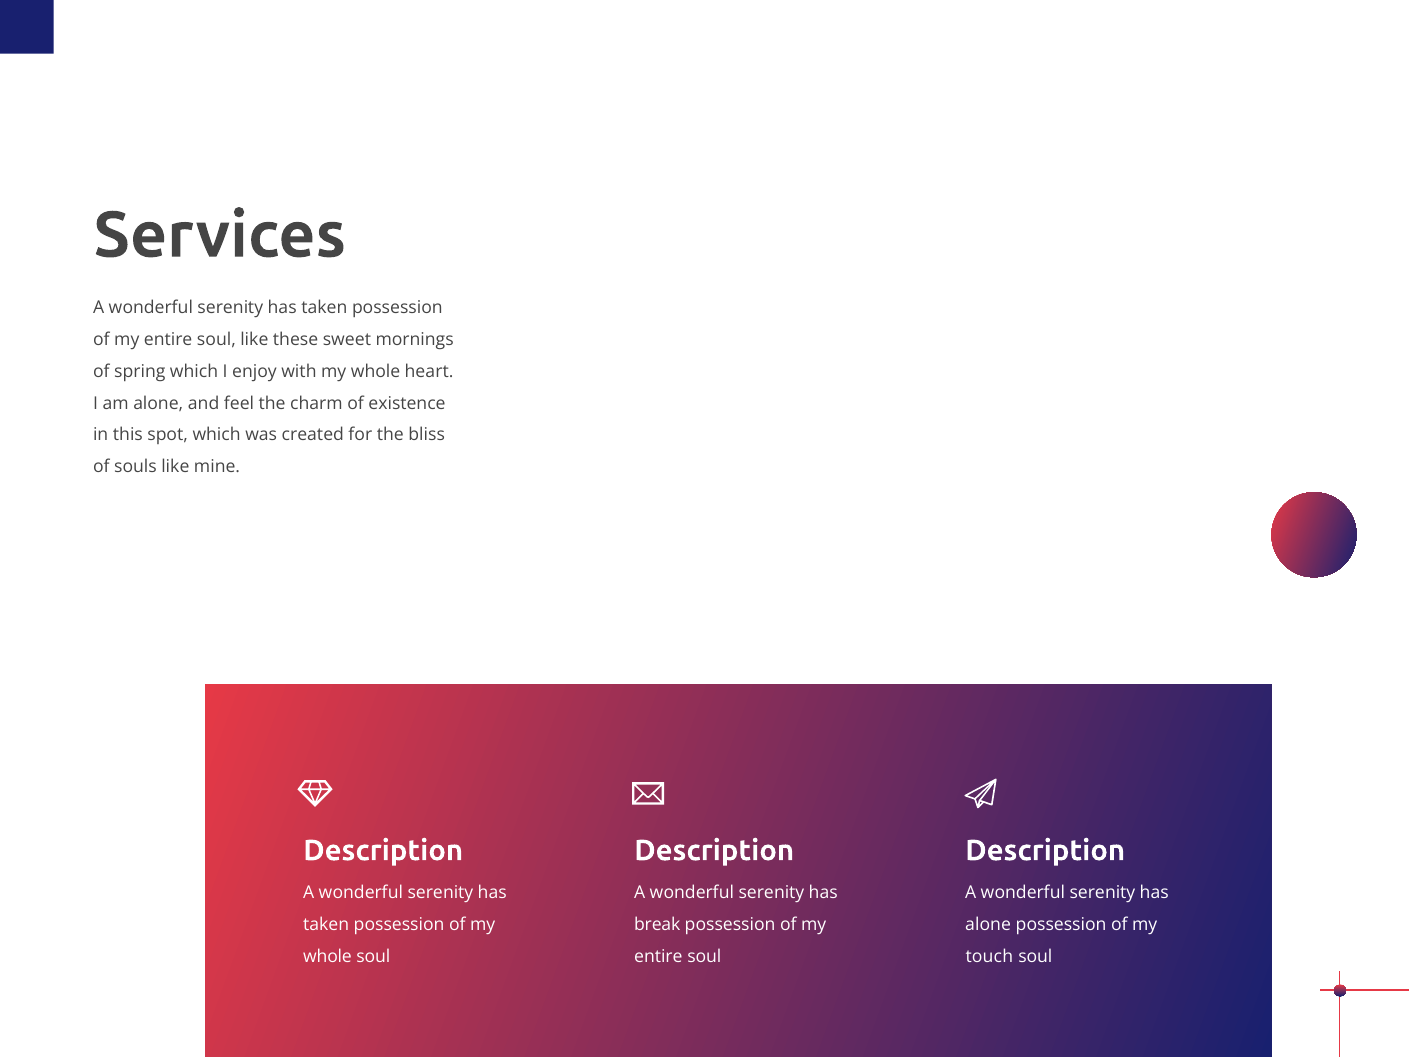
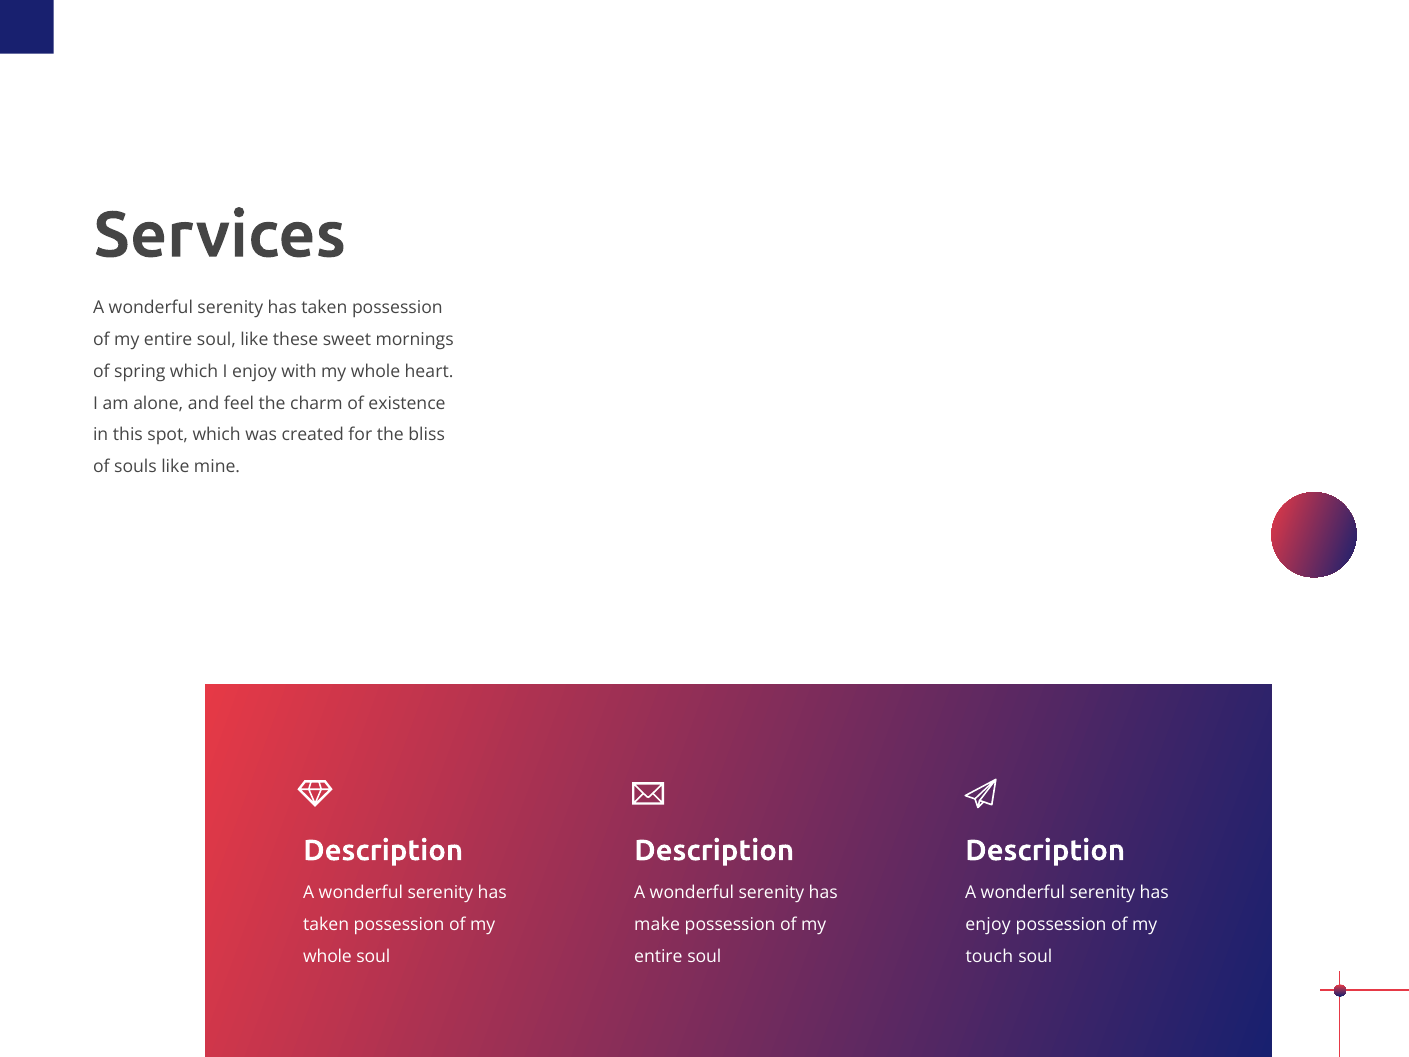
break: break -> make (657, 924)
alone: alone -> enjoy (988, 924)
